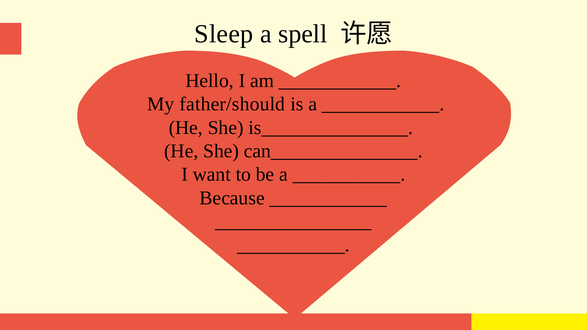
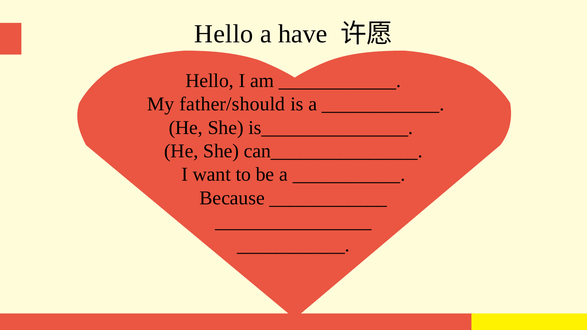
Sleep: Sleep -> Hello (224, 34)
spell: spell -> have (303, 34)
